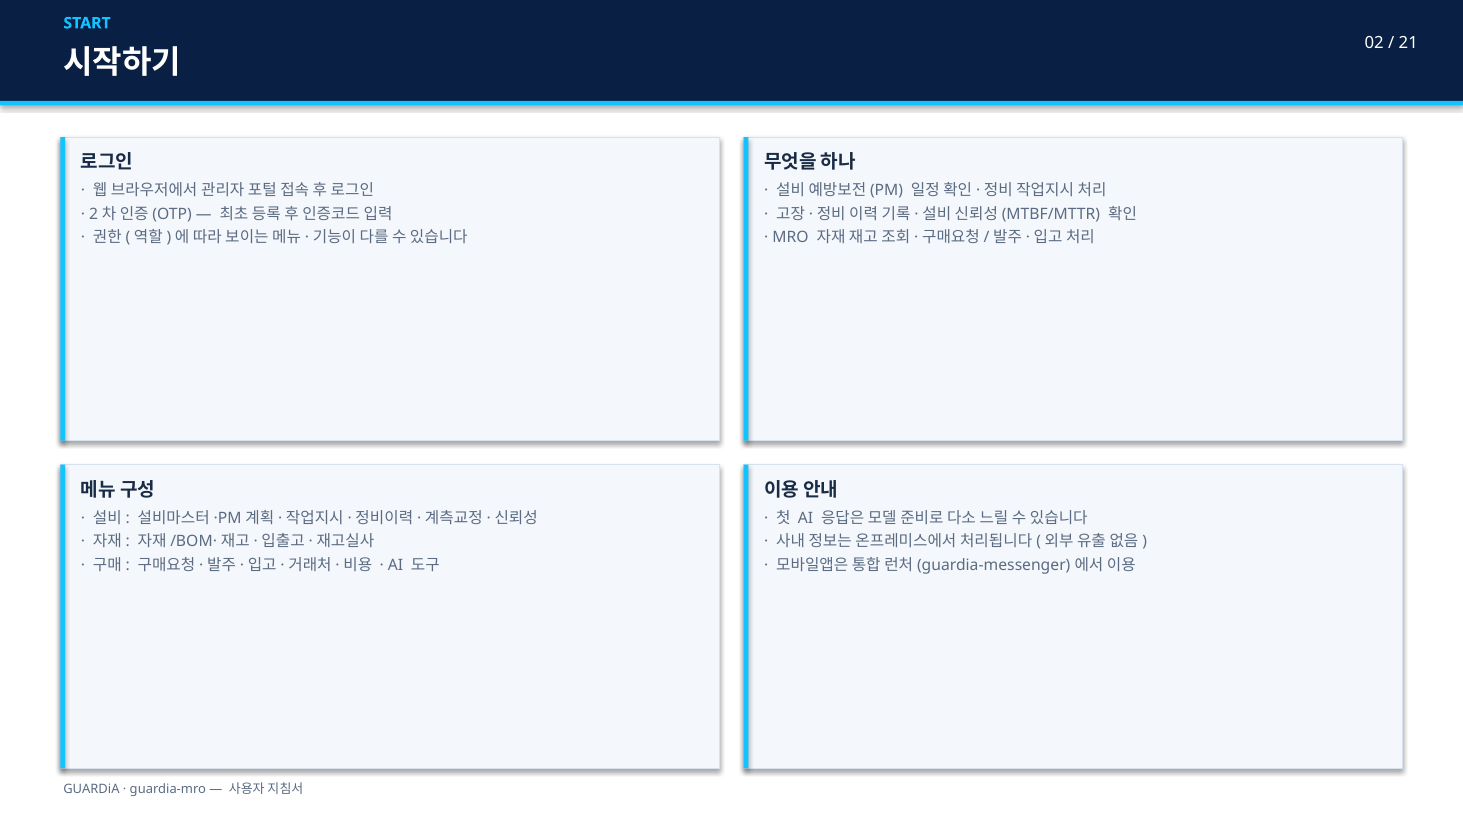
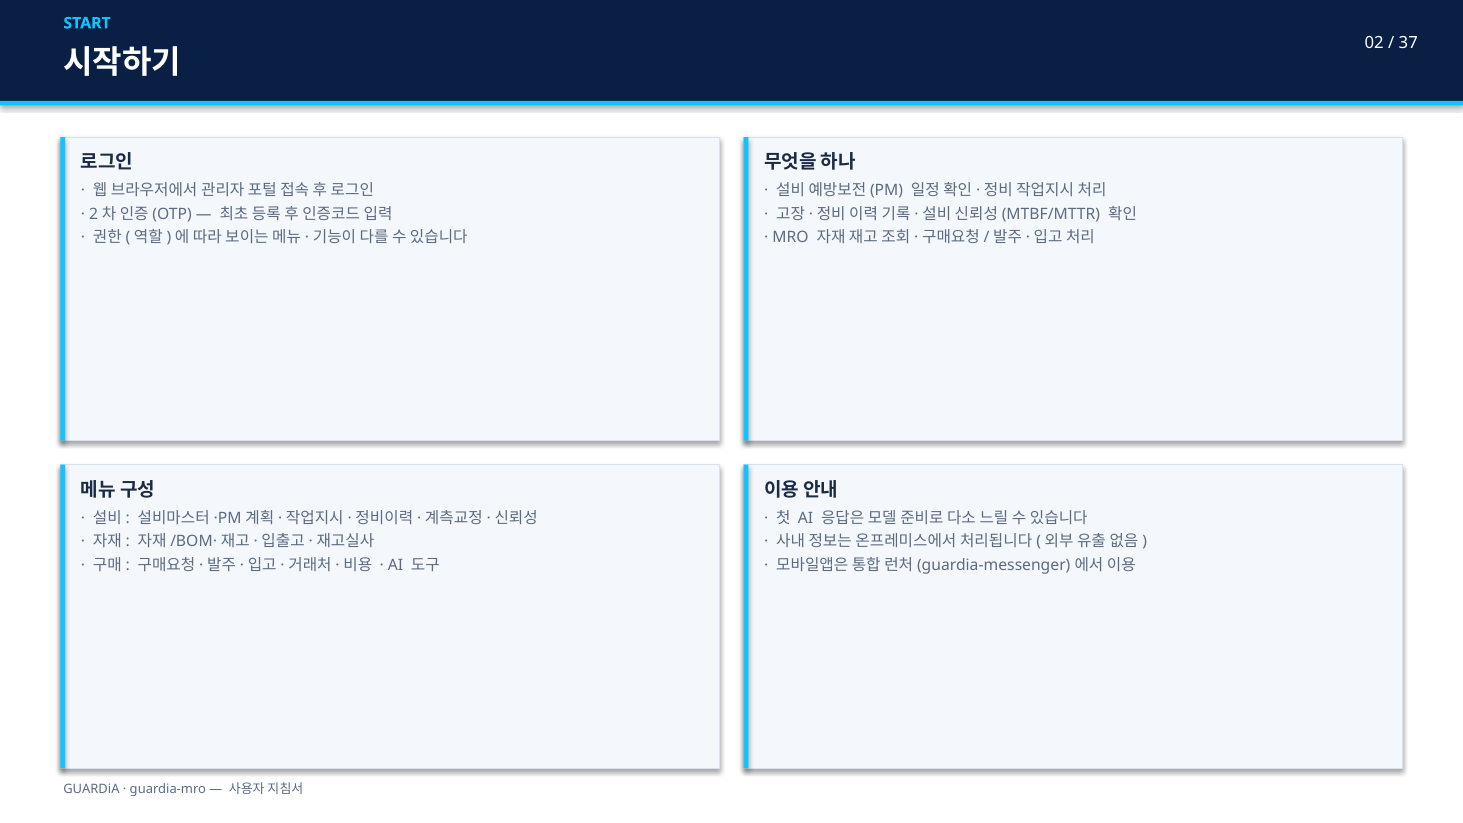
21: 21 -> 37 (1408, 43)
